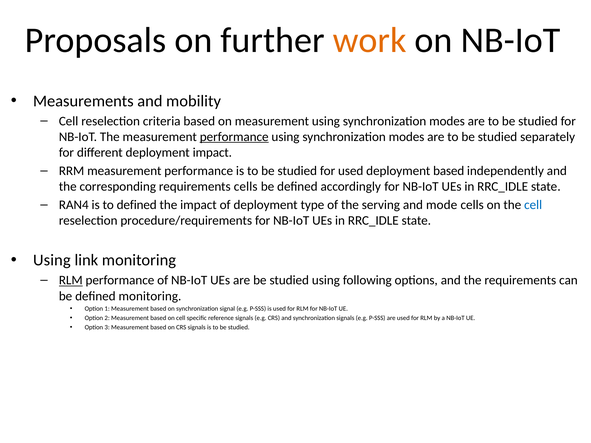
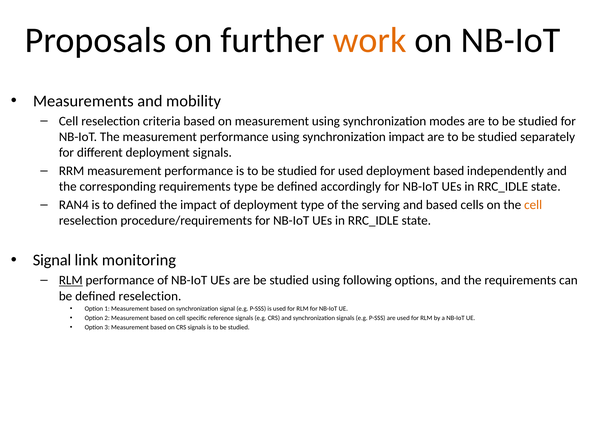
performance underline: present -> none (234, 137)
modes: modes -> impact (407, 137)
deployment impact: impact -> signals (212, 153)
requirements cells: cells -> type (246, 187)
and mode: mode -> based (442, 205)
cell colour: blue -> orange (533, 205)
Using: Using -> Signal (52, 260)
defined monitoring: monitoring -> reselection (150, 296)
